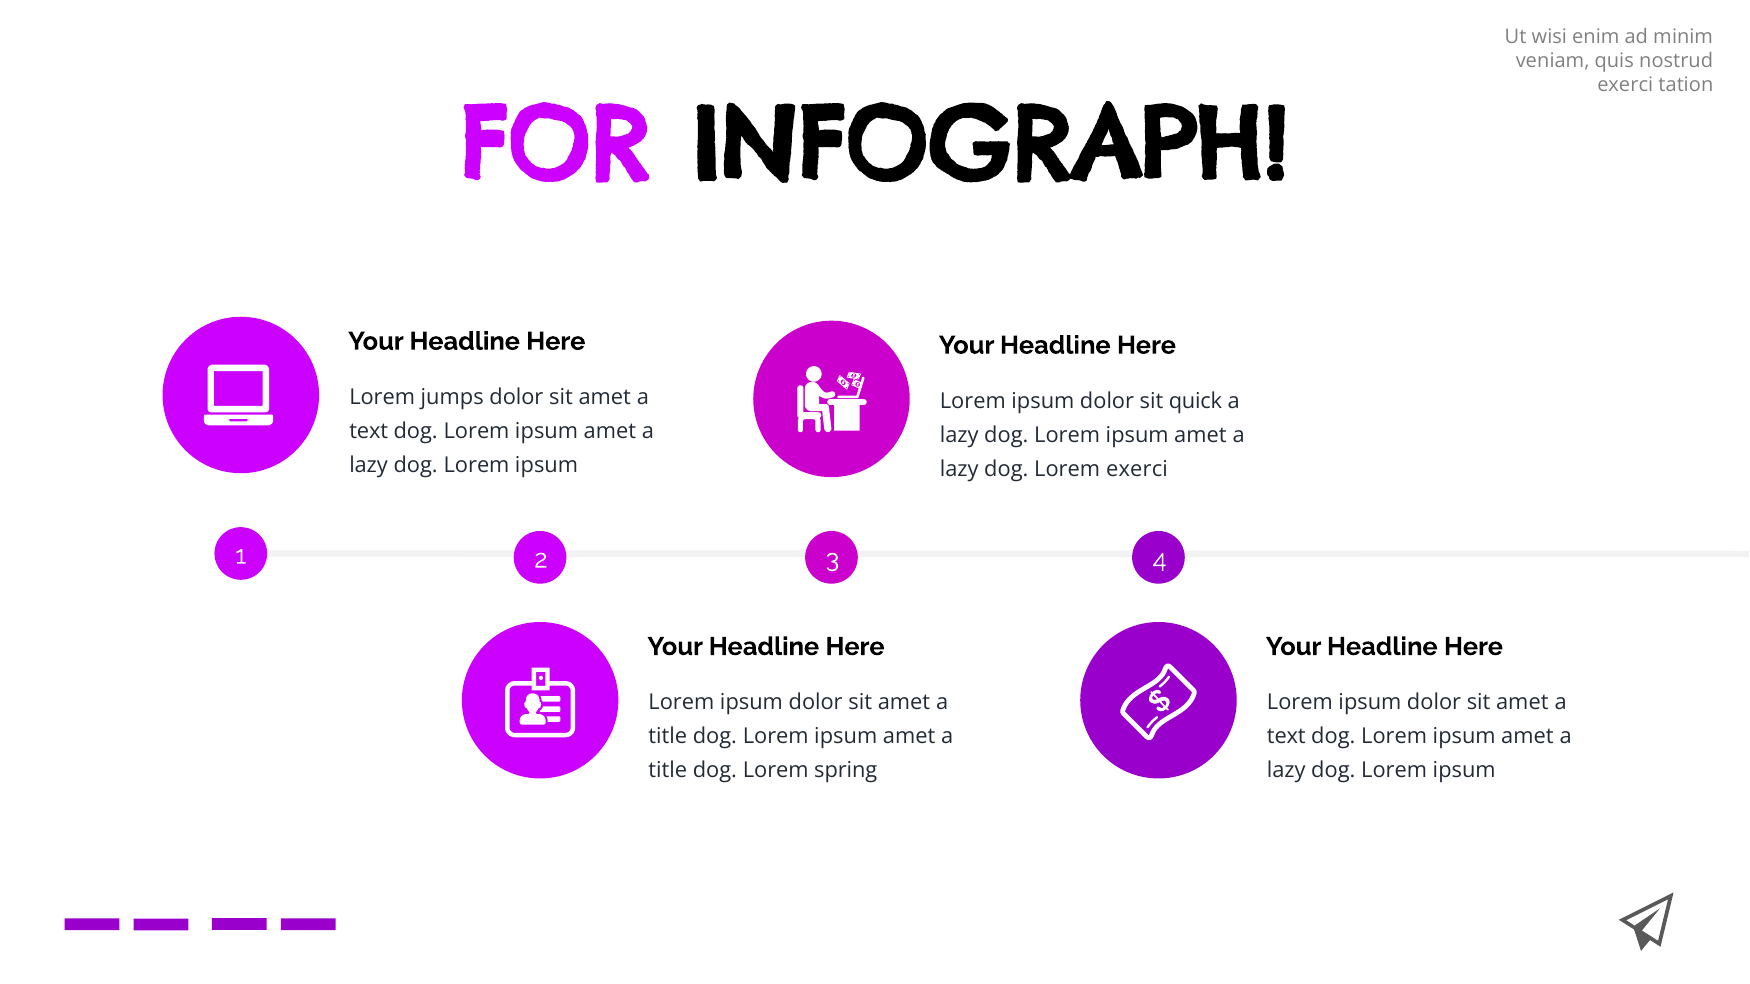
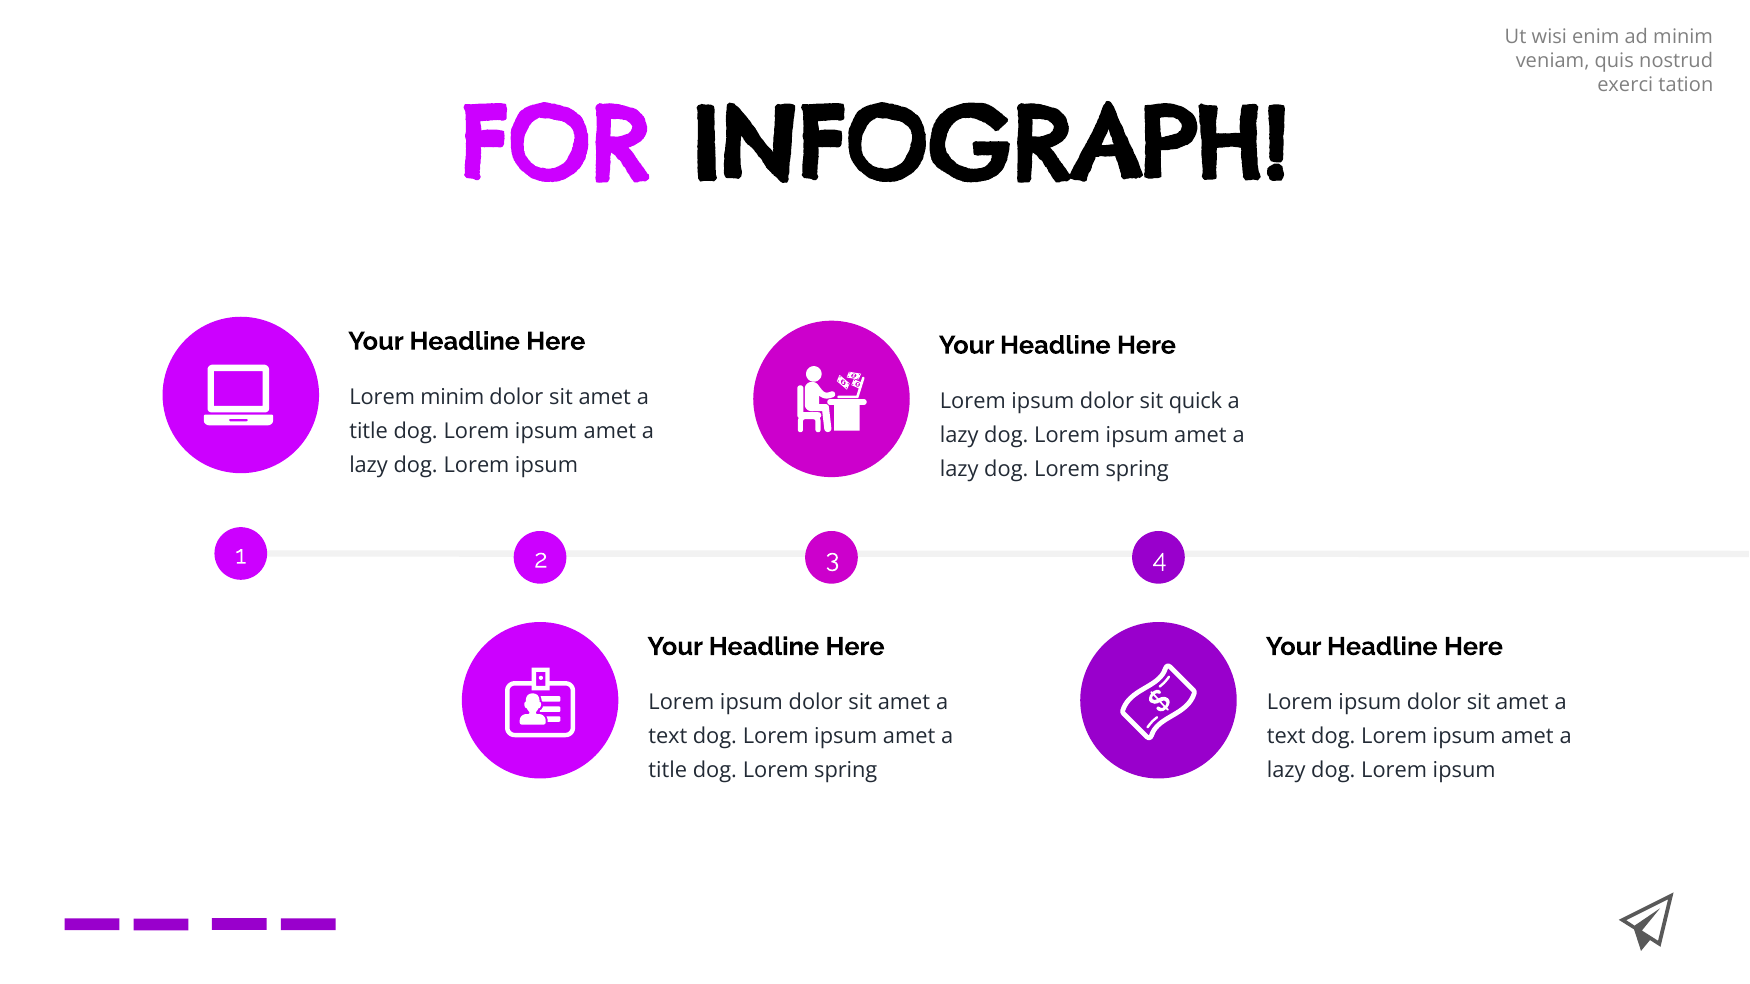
Lorem jumps: jumps -> minim (452, 397)
text: text -> title (369, 431)
lazy dog Lorem exerci: exerci -> spring (1137, 469)
title: title -> text (668, 737)
